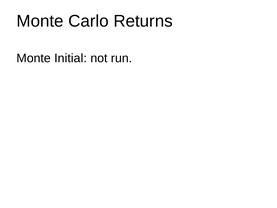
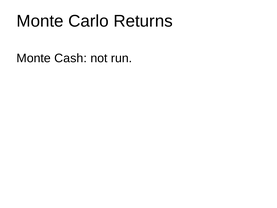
Initial: Initial -> Cash (71, 58)
